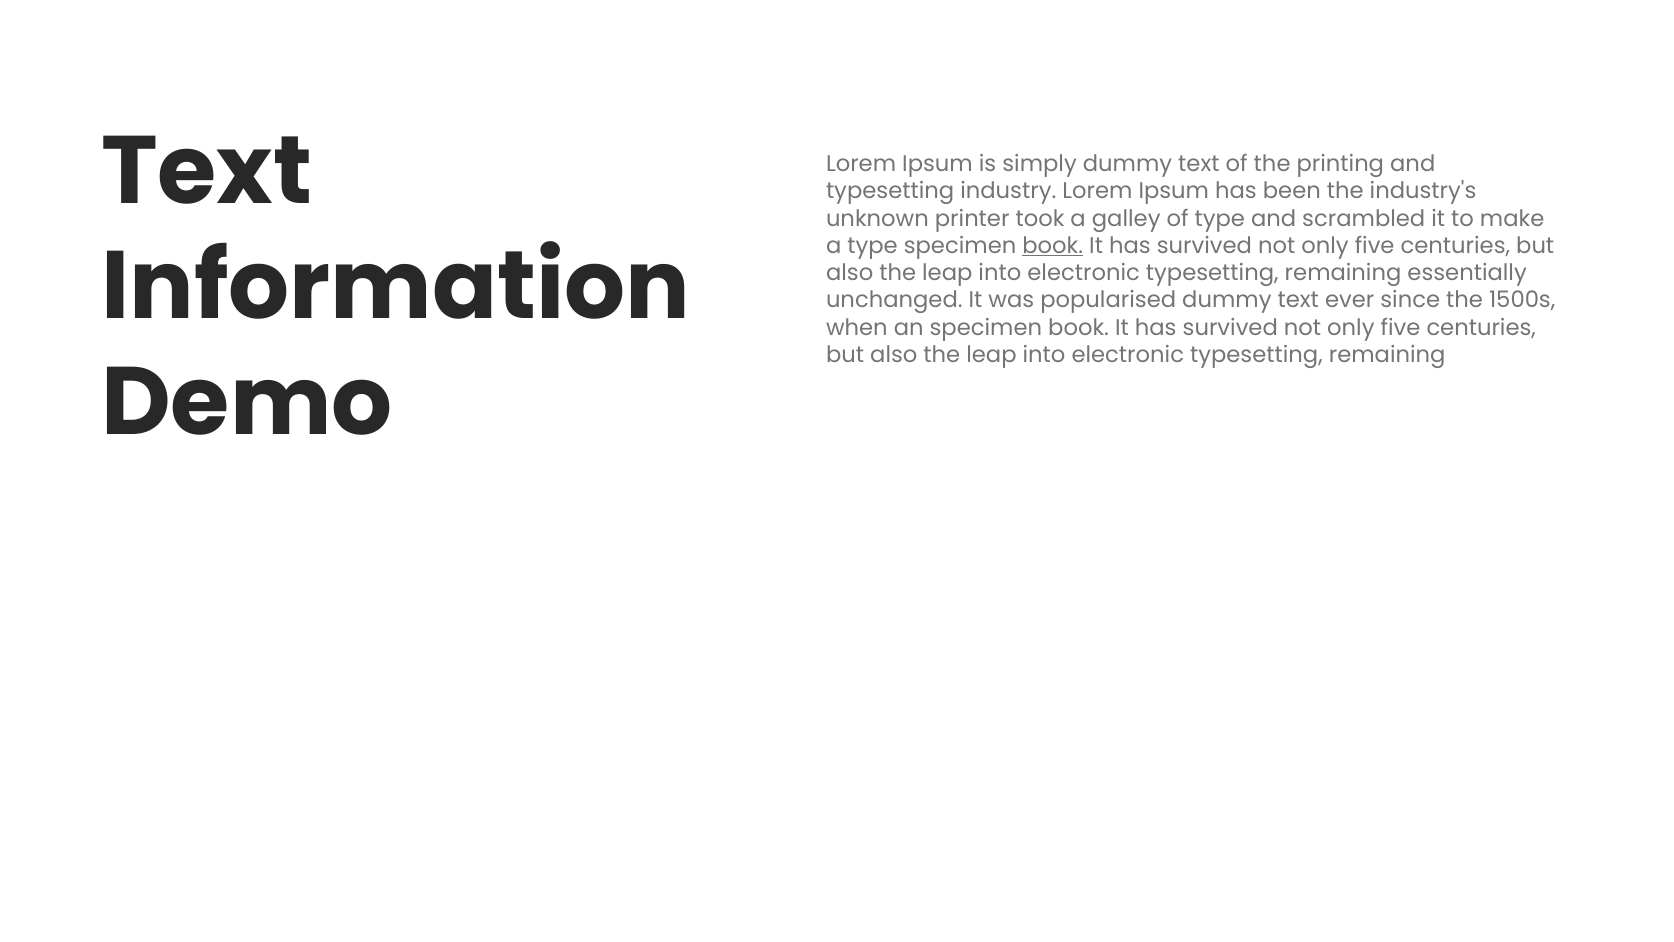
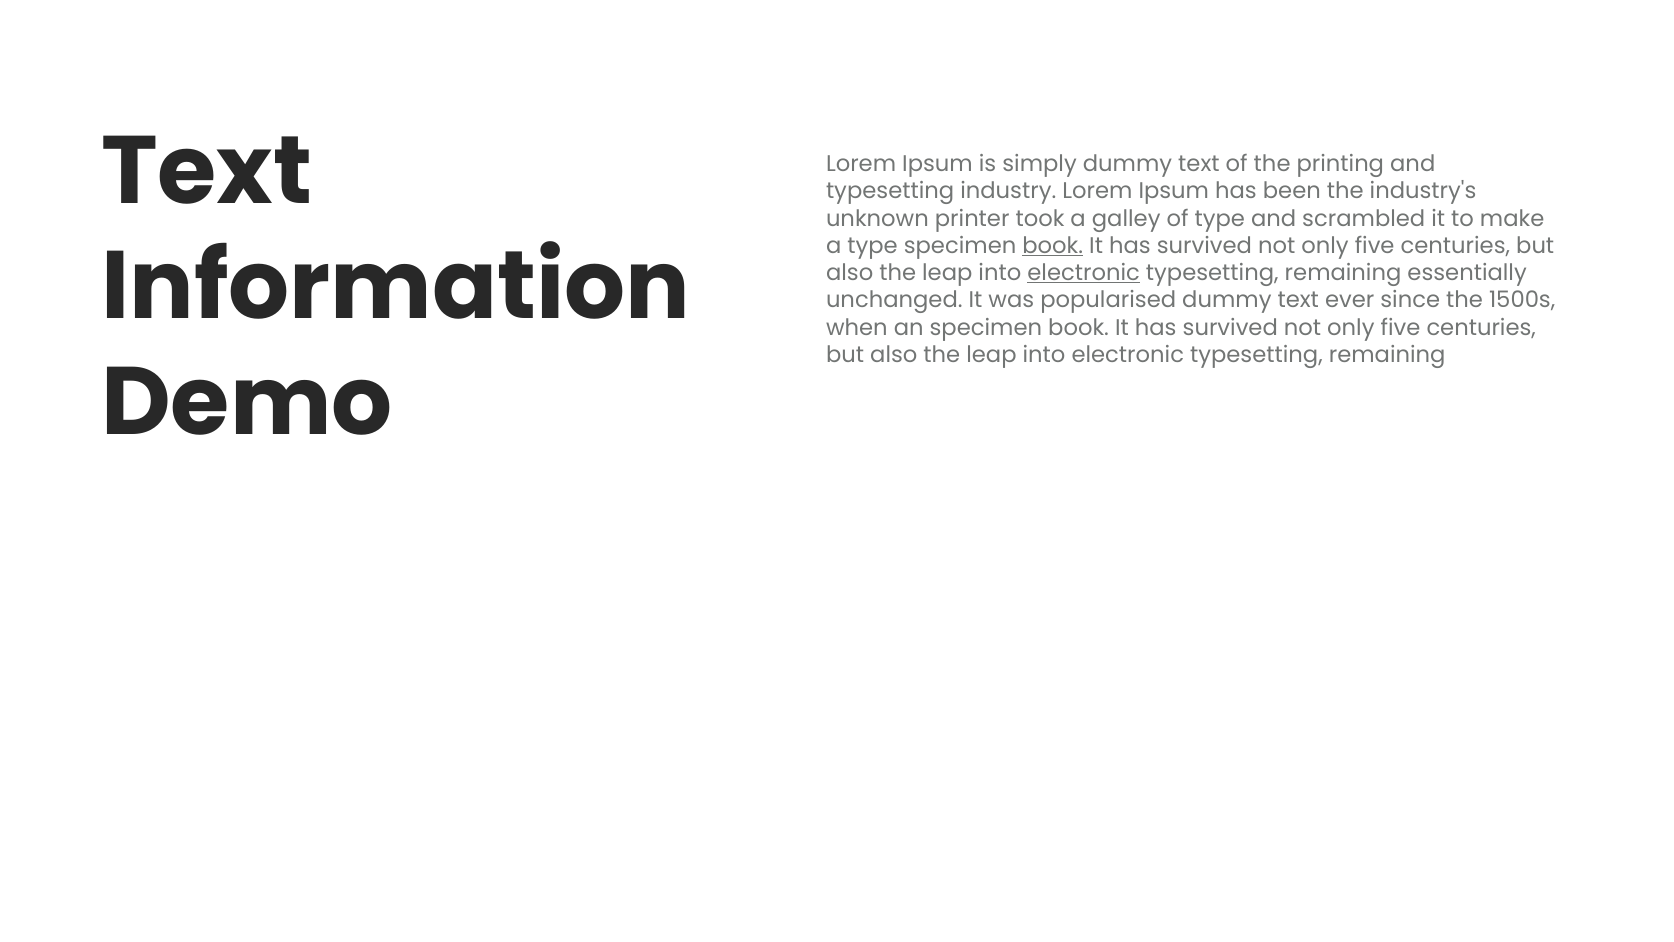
electronic underline: none -> present (1084, 273)
